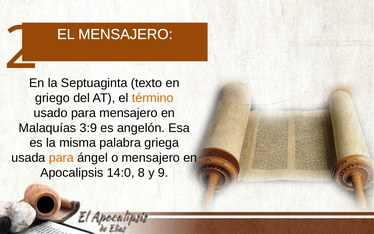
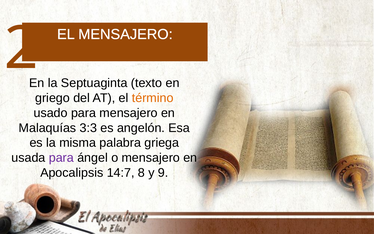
3:9: 3:9 -> 3:3 (88, 128)
para colour: orange -> purple (61, 158)
14:0: 14:0 -> 14:7 (121, 173)
